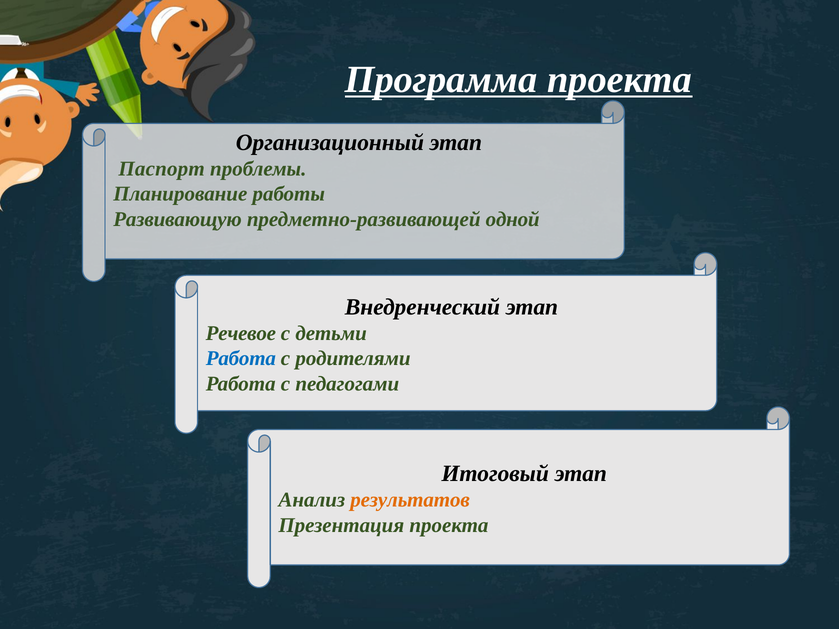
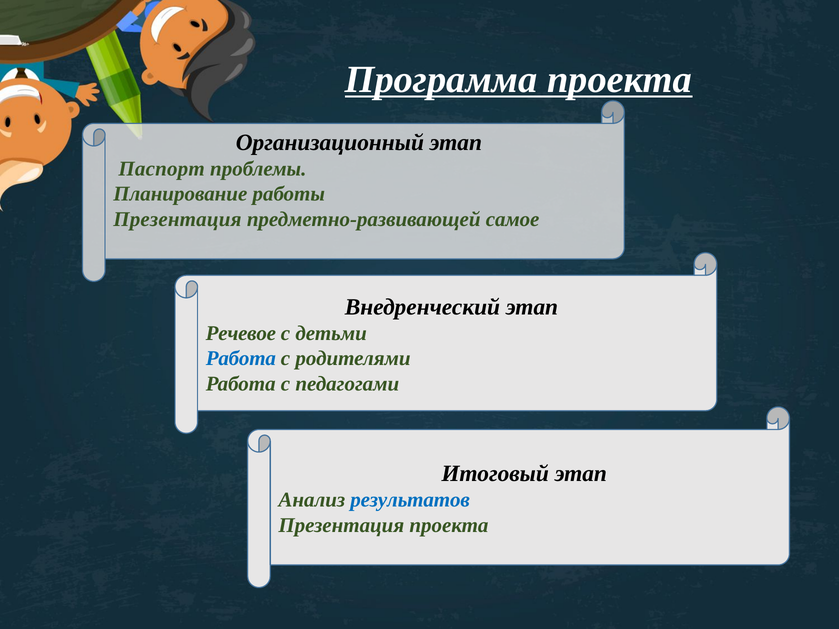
Развивающую: Развивающую -> Презентация (177, 219)
одной: одной -> самое (513, 219)
результатов colour: orange -> blue (410, 500)
